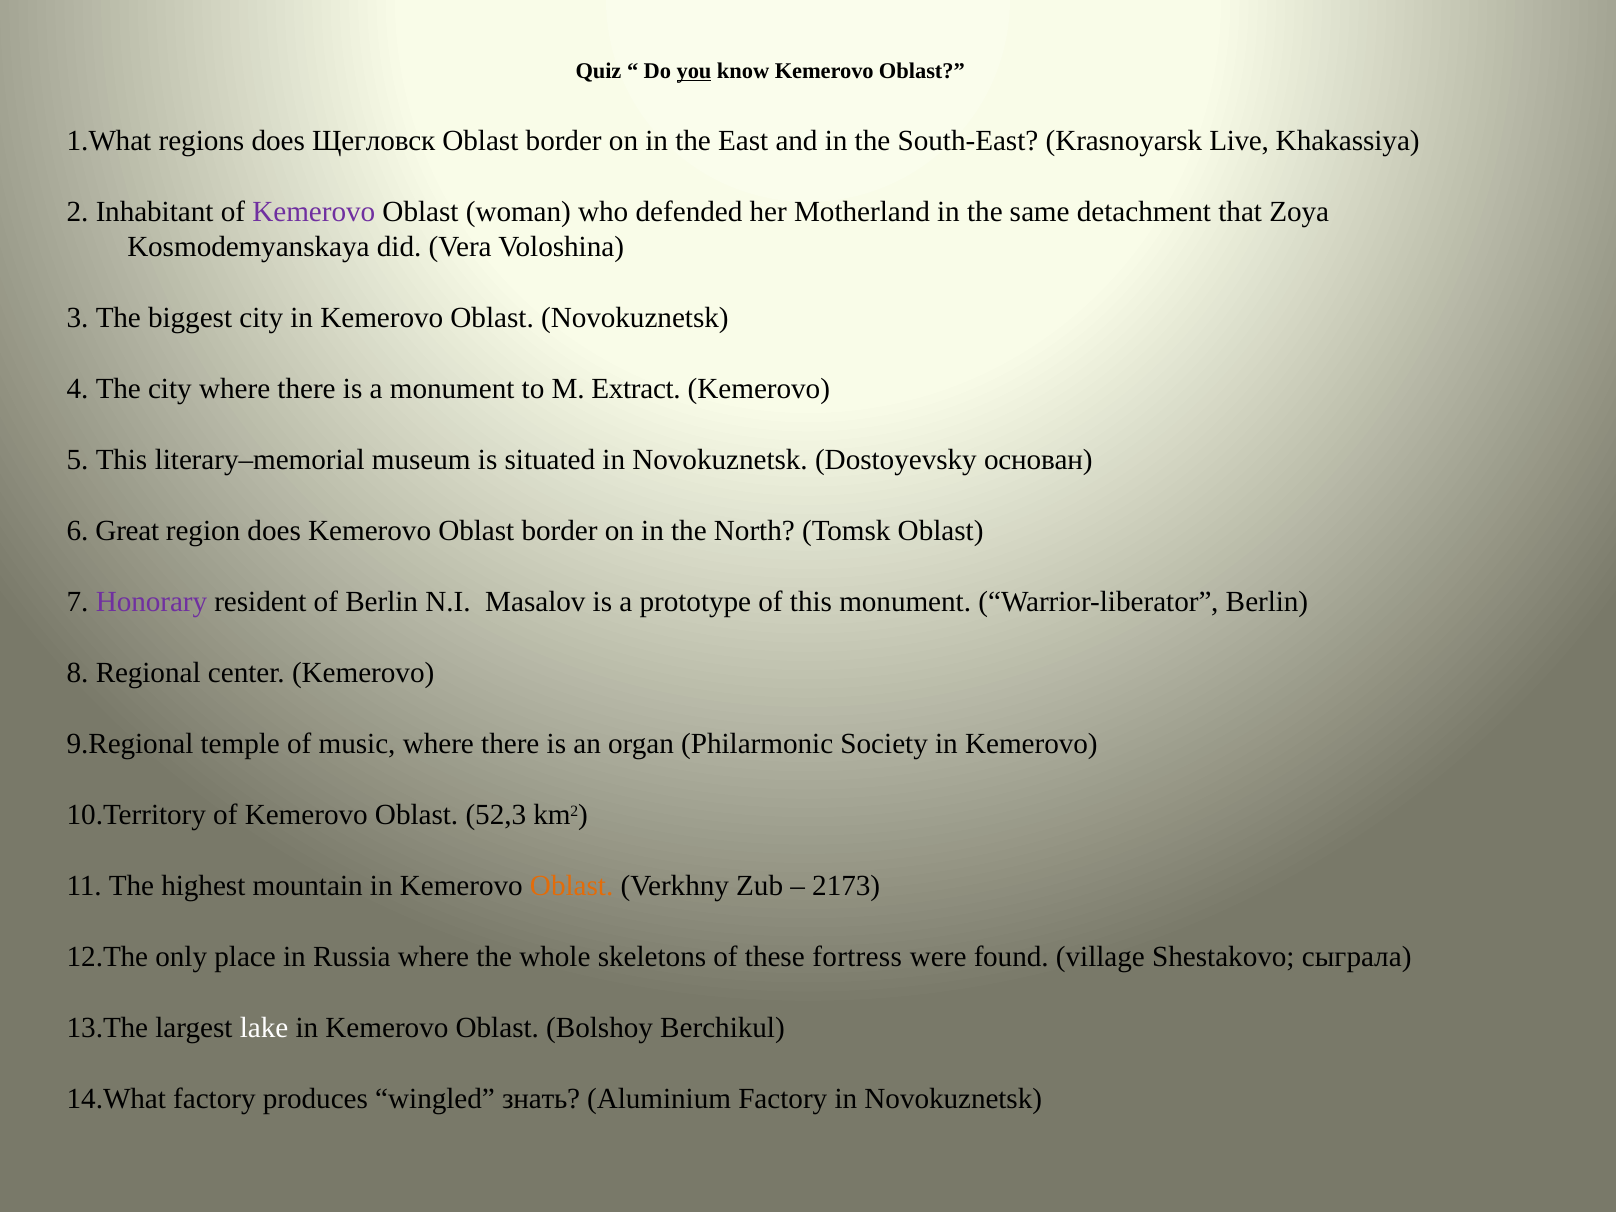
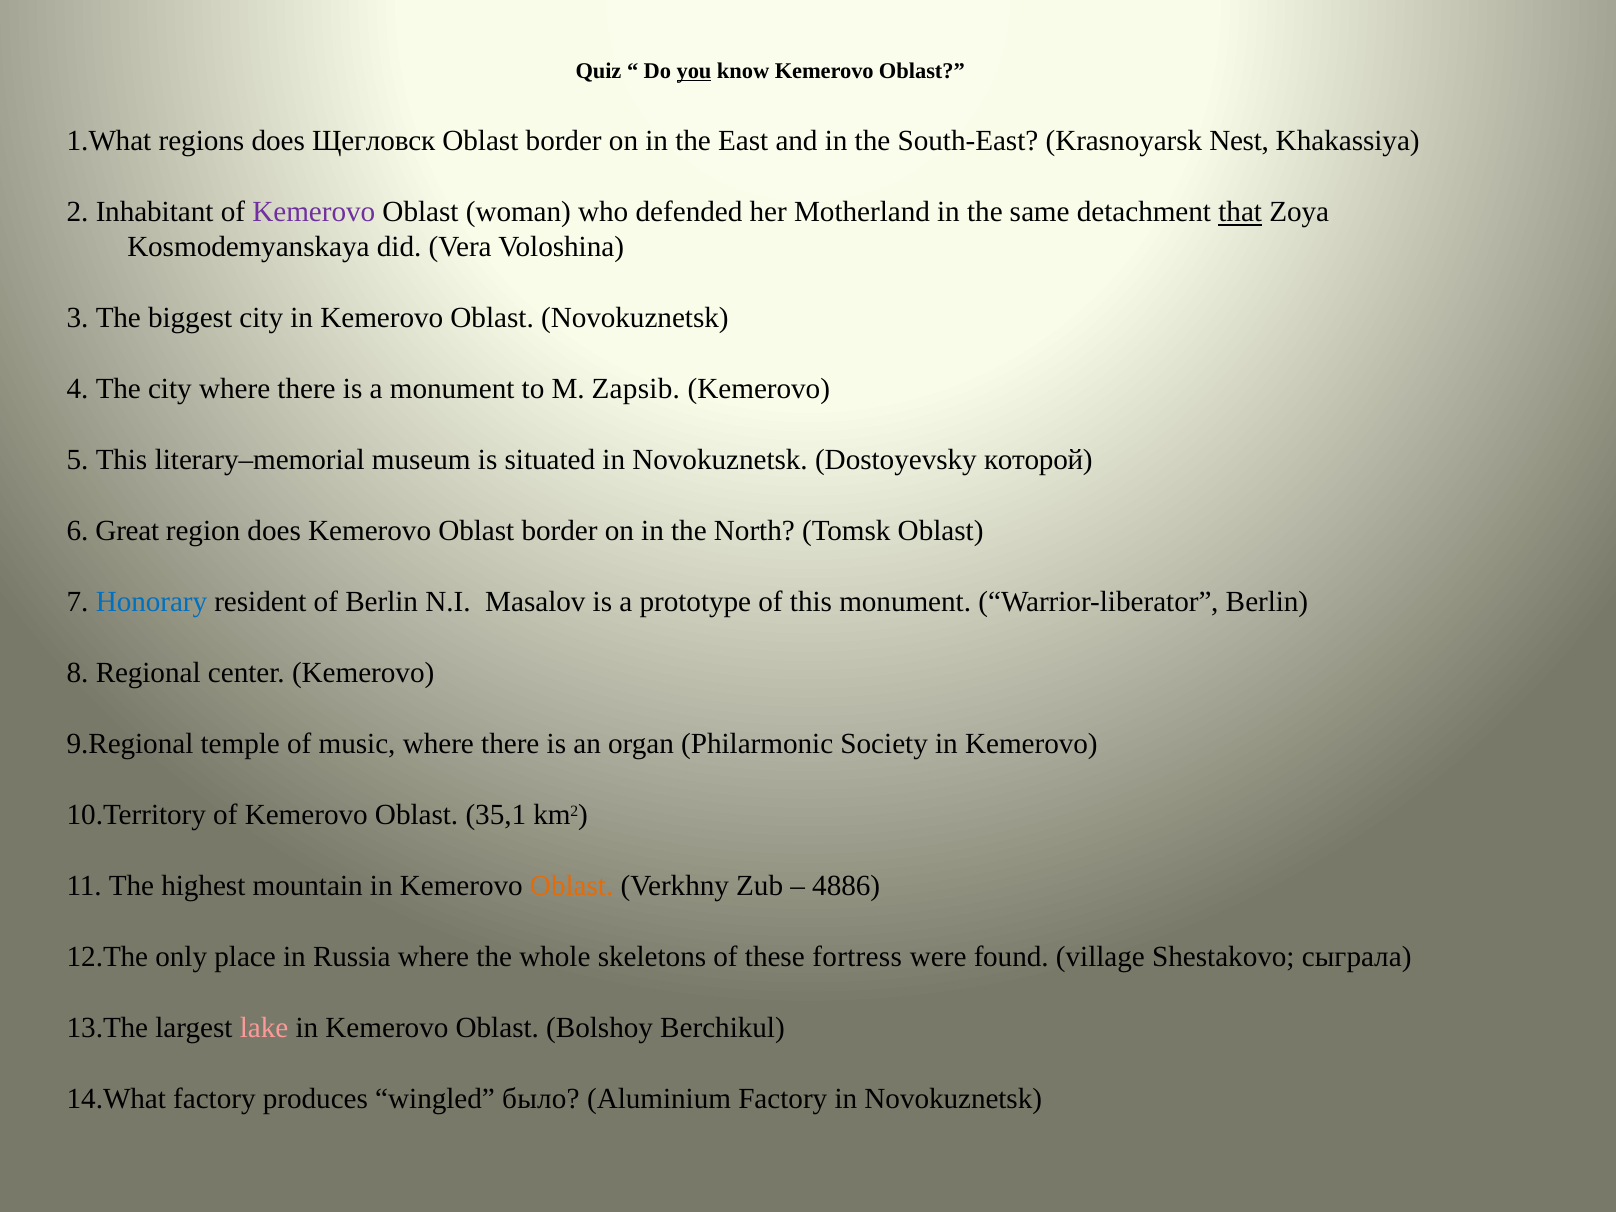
Live: Live -> Nest (1239, 141)
that underline: none -> present (1240, 212)
Extract: Extract -> Zapsib (636, 389)
основан: основан -> которой (1038, 460)
Honorary colour: purple -> blue (151, 602)
52,3: 52,3 -> 35,1 (496, 815)
2173: 2173 -> 4886 (846, 886)
lake colour: white -> pink (264, 1028)
знать: знать -> было (541, 1099)
